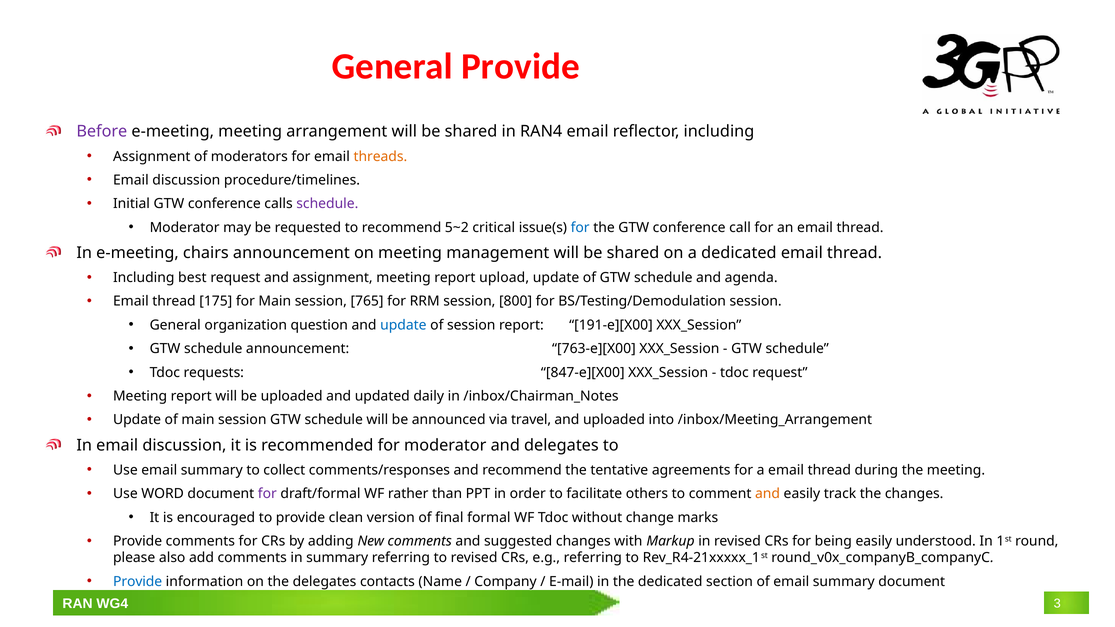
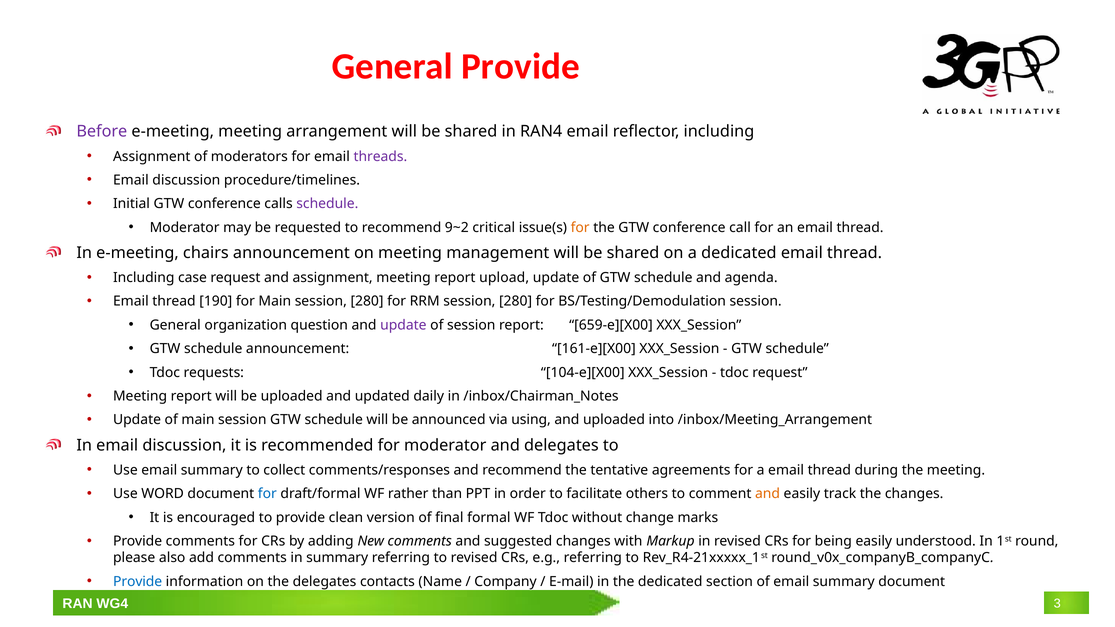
threads colour: orange -> purple (380, 156)
5~2: 5~2 -> 9~2 (457, 228)
for colour: blue -> orange (580, 228)
best: best -> case (192, 278)
175: 175 -> 190 (216, 301)
Main session 765: 765 -> 280 (367, 301)
RRM session 800: 800 -> 280 (516, 301)
update colour: blue -> purple (403, 325)
191-e][X00: 191-e][X00 -> 659-e][X00 (611, 325)
763-e][X00: 763-e][X00 -> 161-e][X00 (594, 349)
847-e][X00: 847-e][X00 -> 104-e][X00 (583, 373)
travel: travel -> using (531, 420)
for colour: purple -> blue (267, 494)
